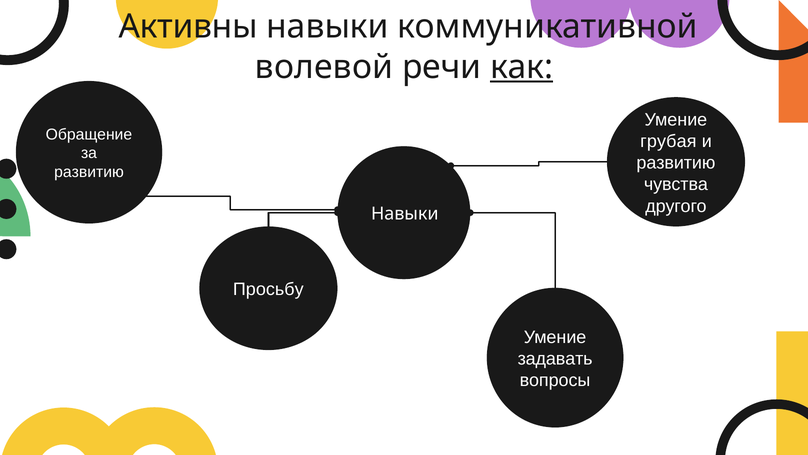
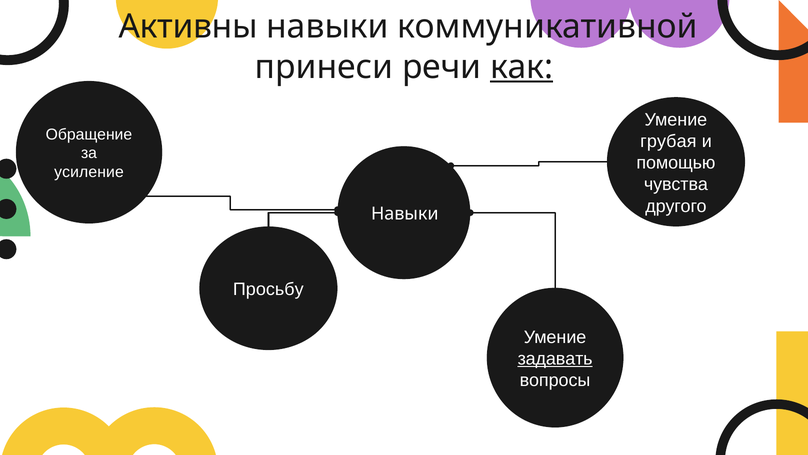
волевой: волевой -> принеси (324, 67)
развитию: развитию -> помощью (676, 163)
развитию: развитию -> усиление (89, 172)
задавать underline: none -> present (555, 358)
